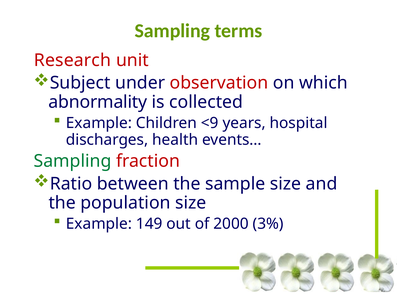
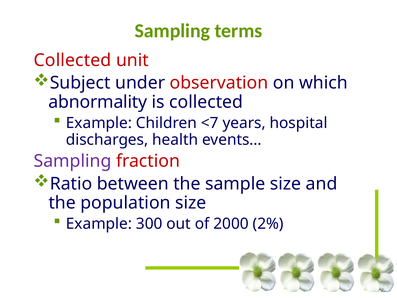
Research: Research -> Collected (72, 60)
<9: <9 -> <7 (210, 123)
Sampling colour: green -> purple (73, 161)
149: 149 -> 300 (149, 224)
3%: 3% -> 2% (268, 224)
